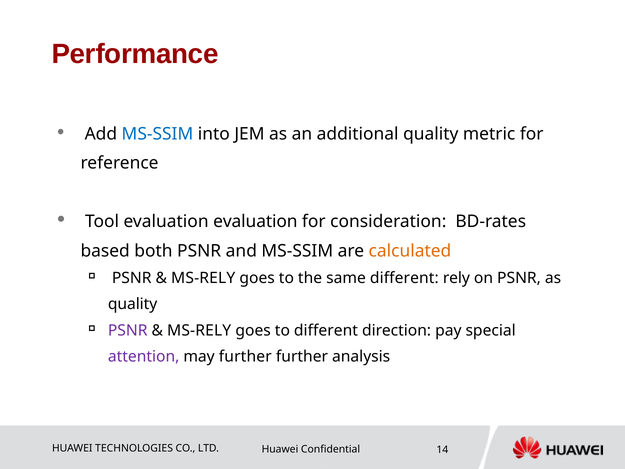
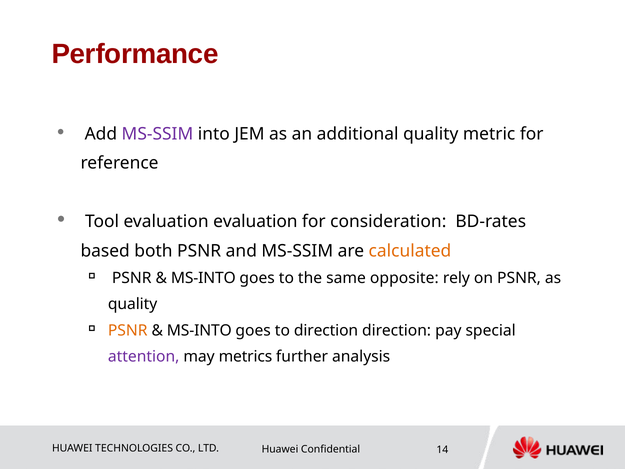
MS-SSIM colour: blue -> purple (157, 134)
MS-RELY: MS-RELY -> MS-INTO (203, 278)
same different: different -> opposite (404, 278)
PSNR colour: purple -> orange (128, 330)
MS-RELY: MS-RELY -> MS-INTO (199, 330)
to different: different -> direction (326, 330)
may further: further -> metrics (245, 356)
